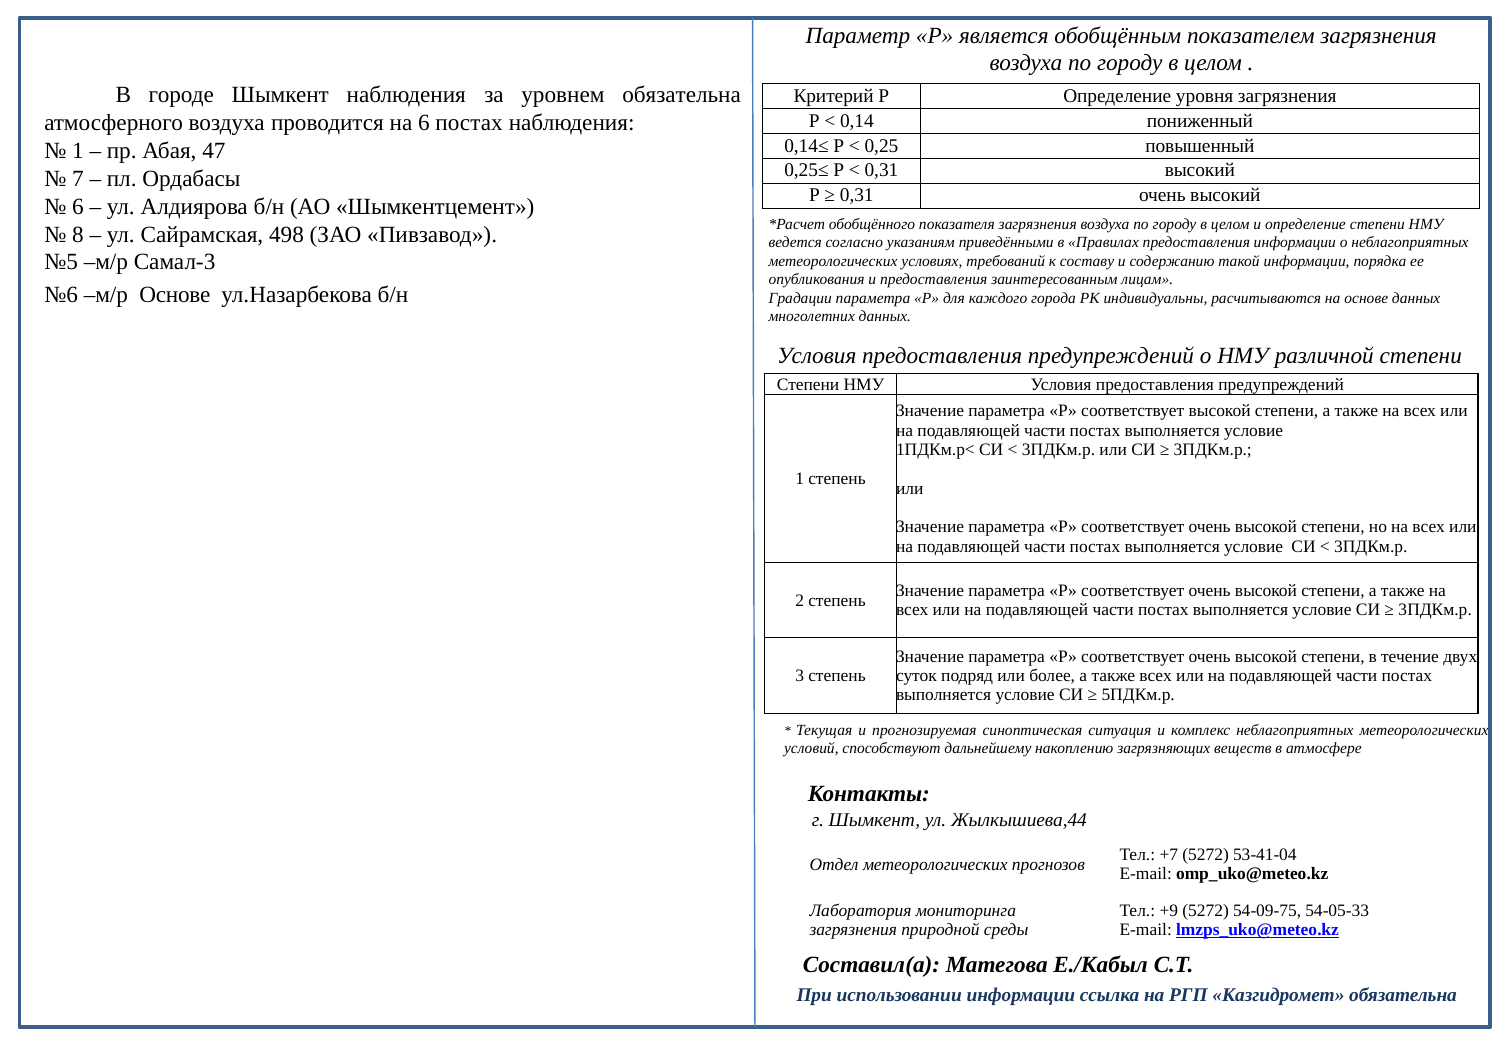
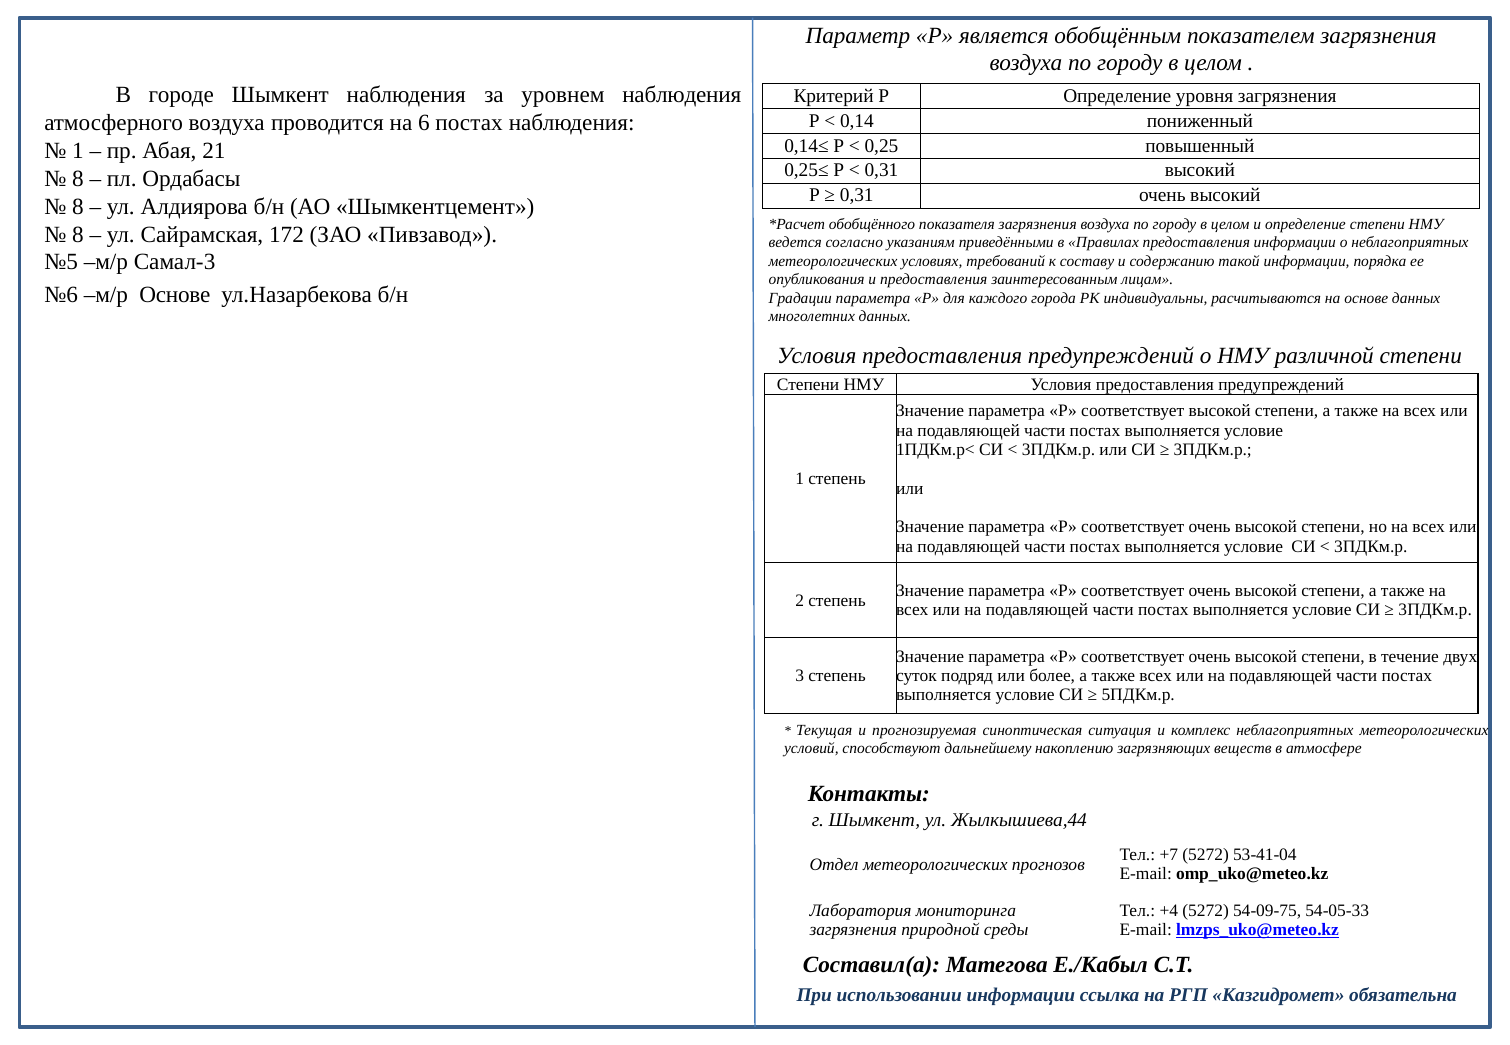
уровнем обязательна: обязательна -> наблюдения (682, 95)
47: 47 -> 21 (214, 151)
7: 7 -> 8 (78, 179)
6: 6 -> 8 (78, 207)
498: 498 -> 172 (286, 234)
+9: +9 -> +4 (1169, 911)
